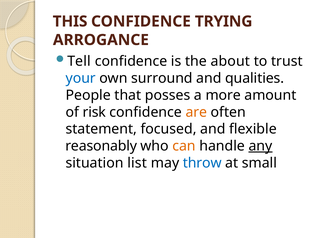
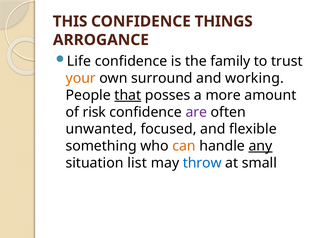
TRYING: TRYING -> THINGS (224, 21)
Tell: Tell -> Life (79, 61)
about: about -> family (230, 61)
your colour: blue -> orange (81, 78)
qualities: qualities -> working (255, 78)
that underline: none -> present (128, 95)
are colour: orange -> purple (196, 112)
statement: statement -> unwanted (101, 129)
reasonably: reasonably -> something (101, 146)
